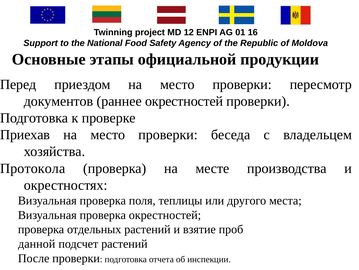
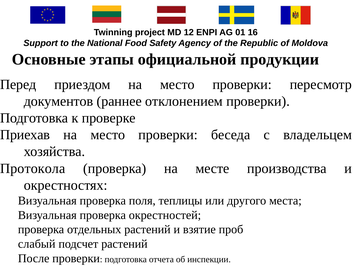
раннее окрестностей: окрестностей -> отклонением (184, 101)
данной: данной -> слабый (37, 243)
